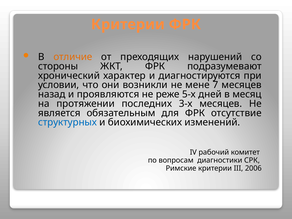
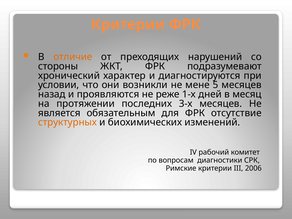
7: 7 -> 5 (216, 85)
5-х: 5-х -> 1-х (189, 94)
структурных colour: blue -> orange (67, 122)
